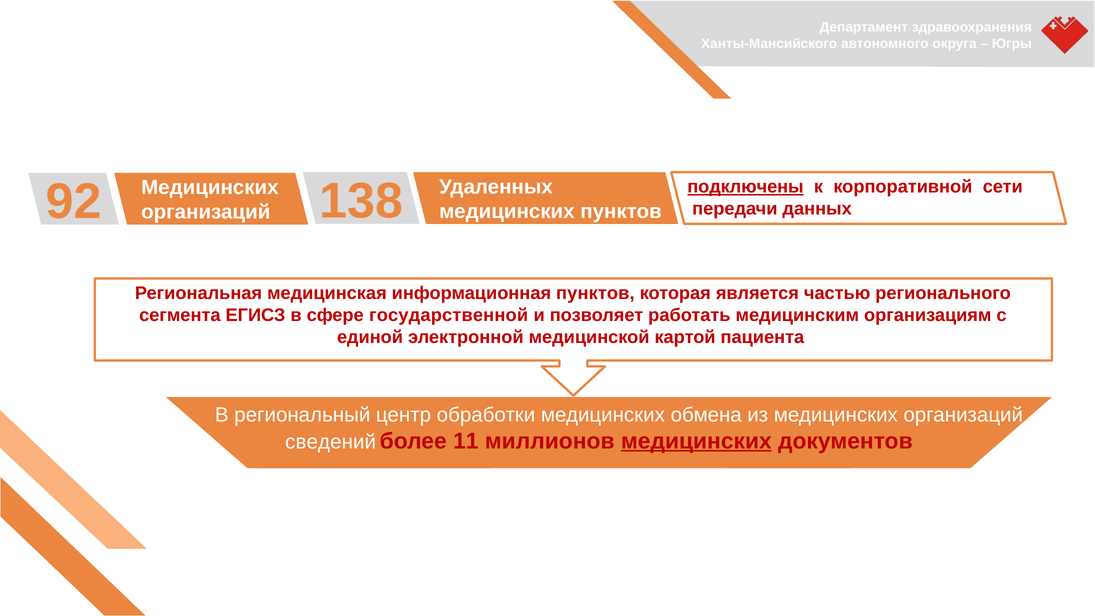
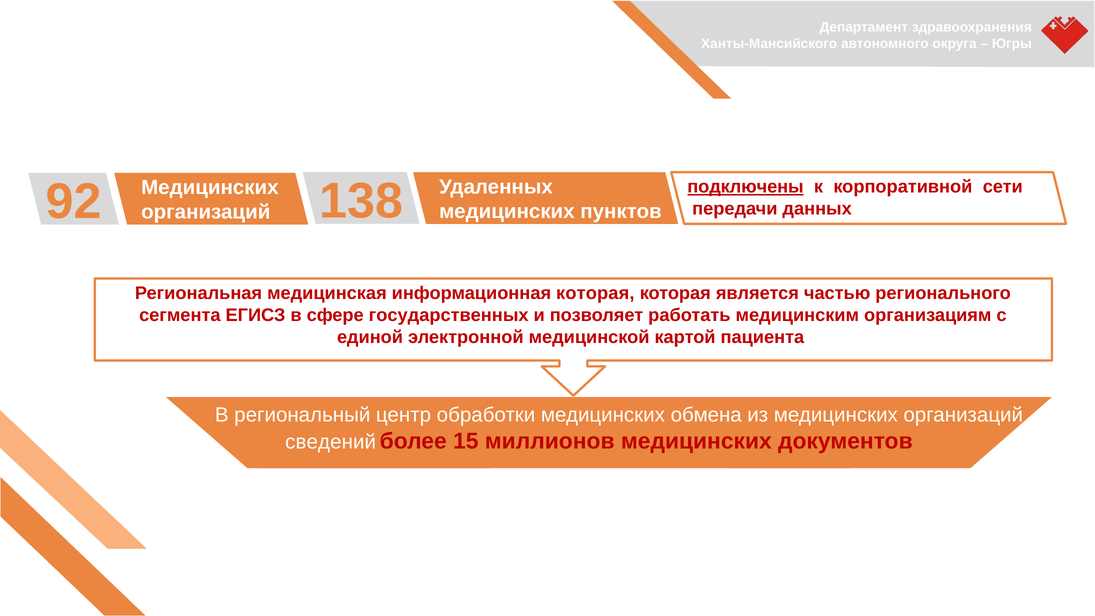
информационная пунктов: пунктов -> которая (595, 293)
государственной: государственной -> государственных (449, 315)
11: 11 -> 15 (466, 441)
медицинских underline: present -> none (696, 441)
